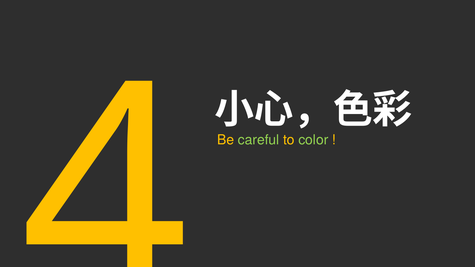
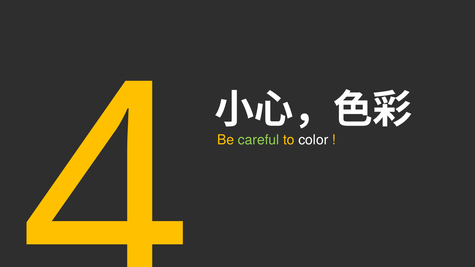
color colour: light green -> white (313, 140)
